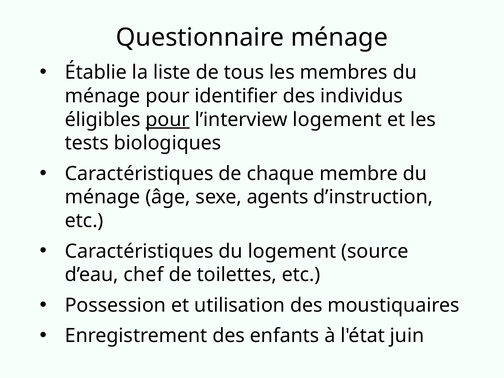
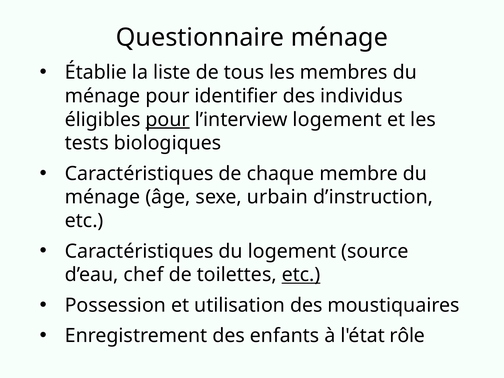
agents: agents -> urbain (277, 197)
etc underline: none -> present (301, 275)
juin: juin -> rôle (407, 336)
